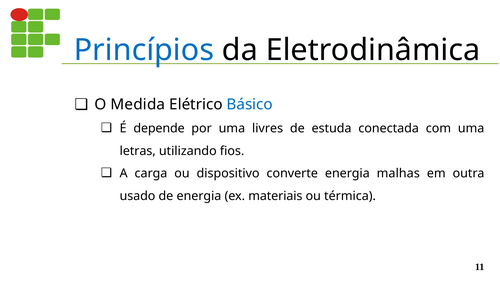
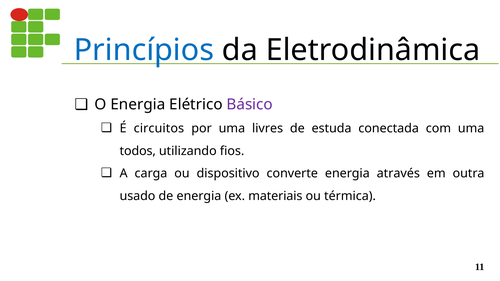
O Medida: Medida -> Energia (138, 105)
Básico colour: blue -> purple (250, 105)
depende: depende -> circuitos (159, 129)
letras: letras -> todos (138, 151)
malhas: malhas -> através (398, 174)
